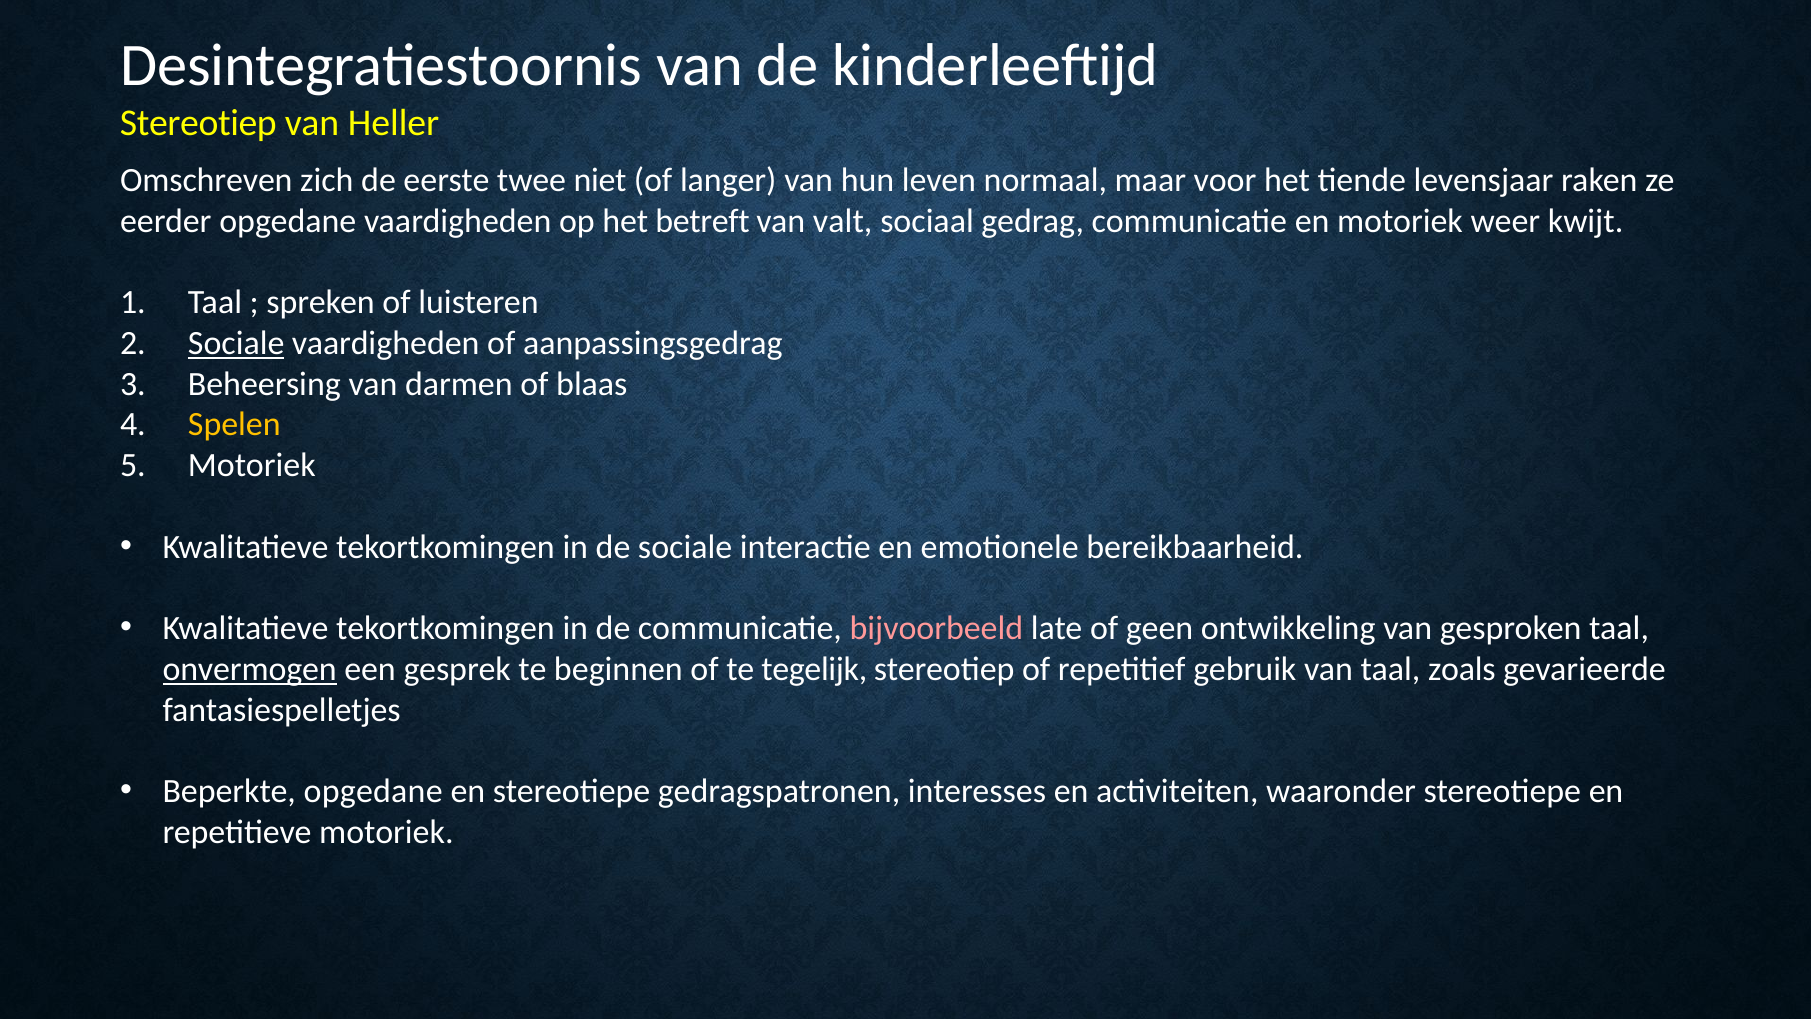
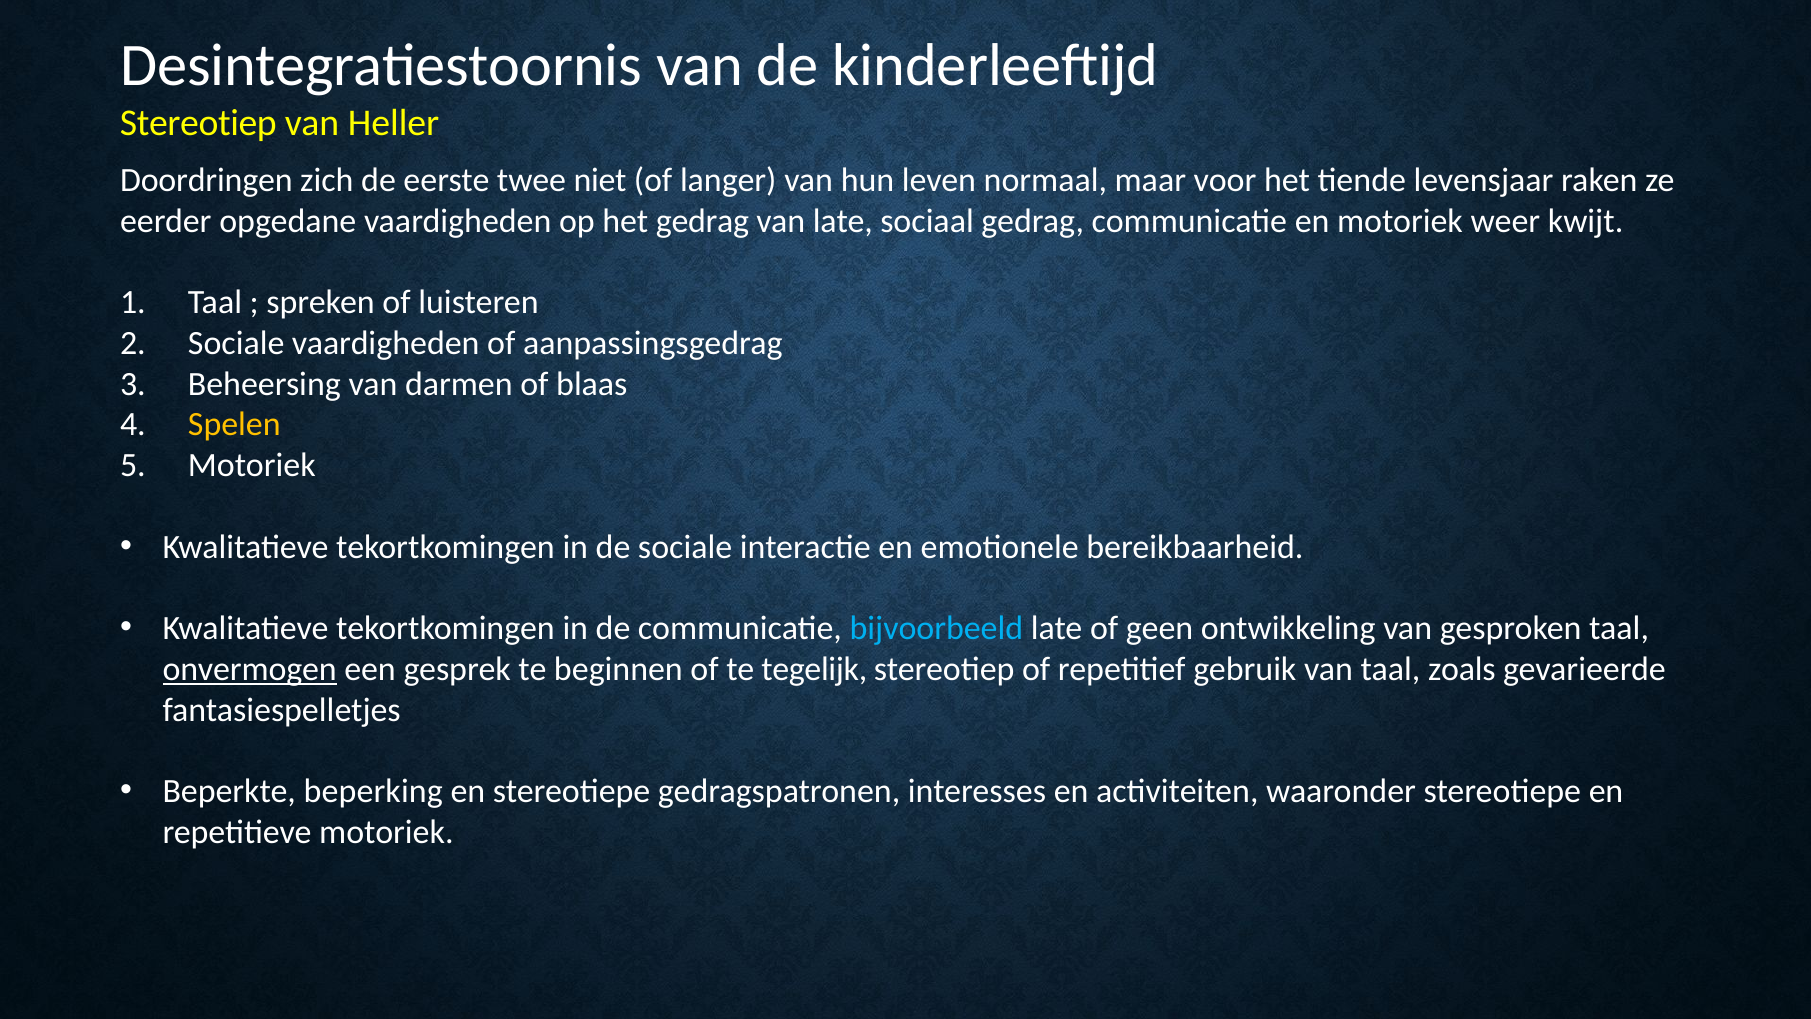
Omschreven: Omschreven -> Doordringen (206, 180)
het betreft: betreft -> gedrag (702, 221)
van valt: valt -> late (843, 221)
Sociale underline: present -> none (236, 343)
bijvoorbeeld colour: pink -> light blue (936, 628)
Beperkte opgedane: opgedane -> beperking (373, 791)
